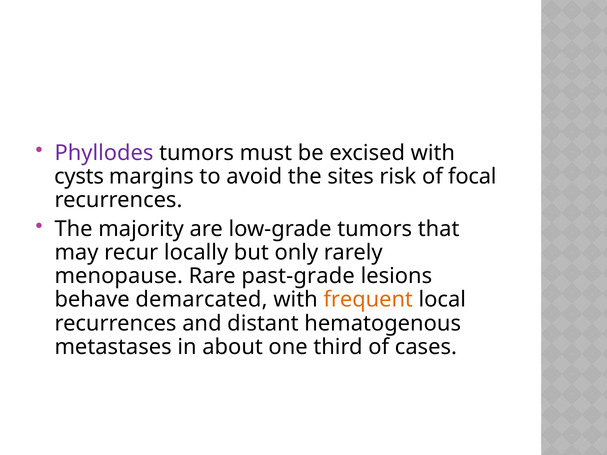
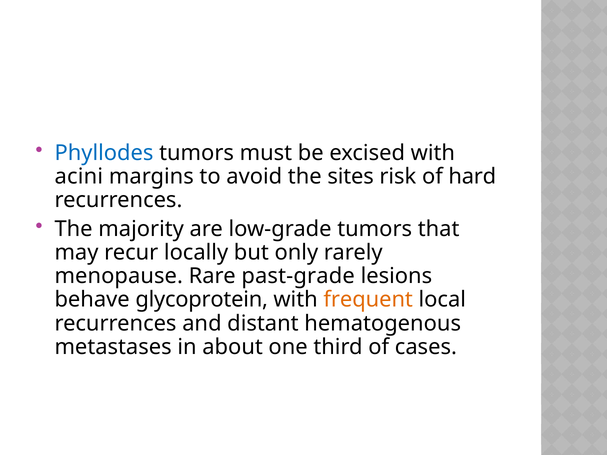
Phyllodes colour: purple -> blue (104, 153)
cysts: cysts -> acini (79, 177)
focal: focal -> hard (472, 177)
demarcated: demarcated -> glycoprotein (202, 300)
